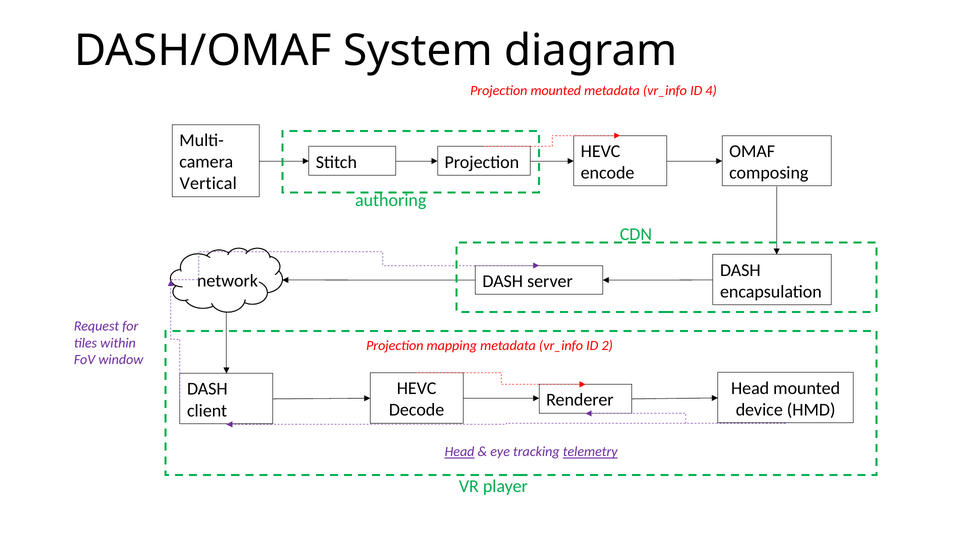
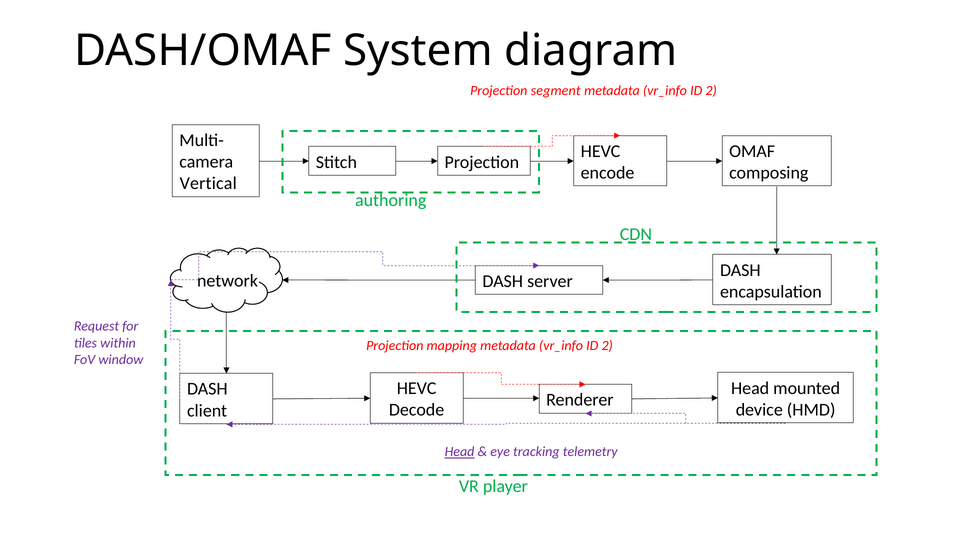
Projection mounted: mounted -> segment (556, 91)
4: 4 -> 2 (711, 91)
telemetry underline: present -> none (590, 452)
